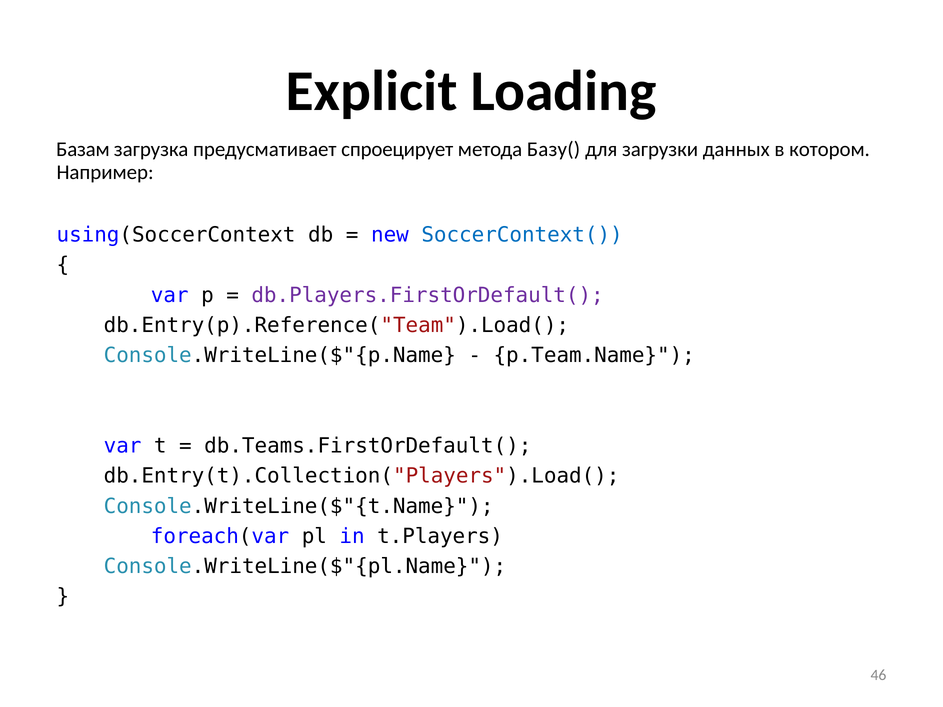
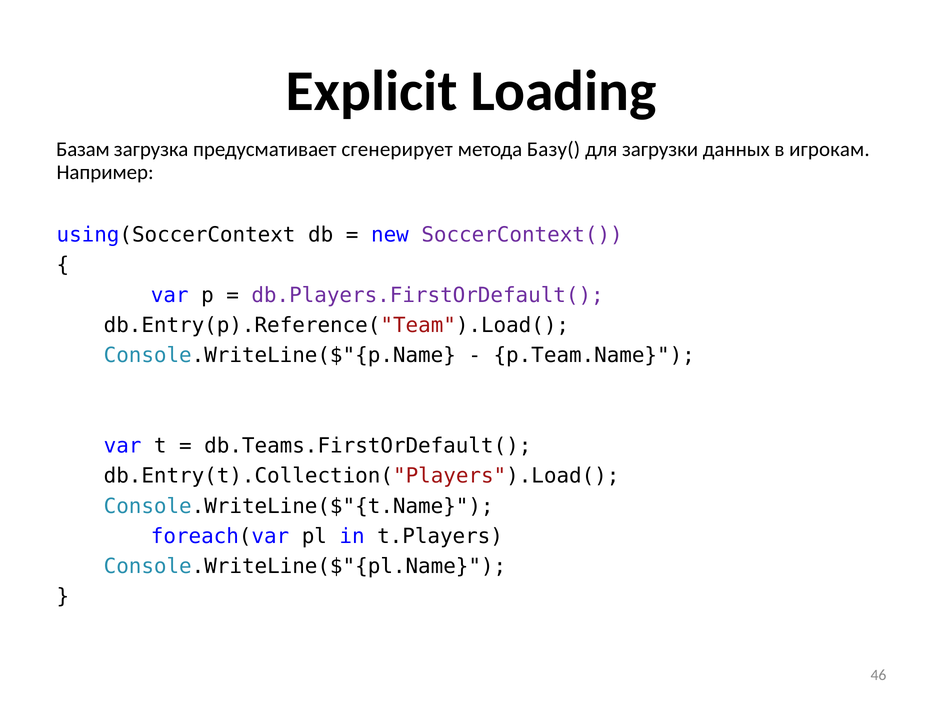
спроецирует: спроецирует -> сгенерирует (397, 150)
котором: котором -> игрокам (829, 150)
SoccerContext( colour: blue -> purple (522, 235)
